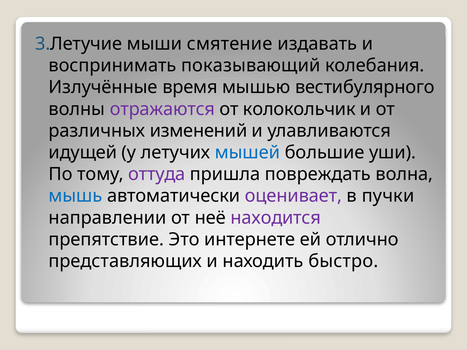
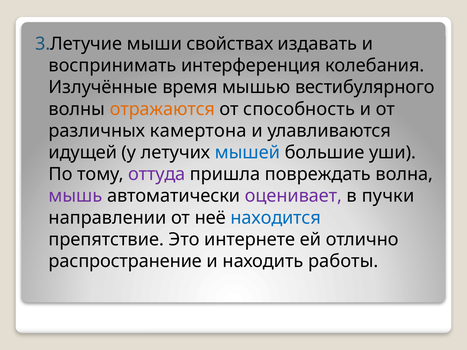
смятение: смятение -> свойствах (230, 44)
показывающий: показывающий -> интерференция (251, 66)
отражаются colour: purple -> orange (162, 109)
колокольчик: колокольчик -> способность (299, 109)
изменений: изменений -> камертона (198, 131)
мышь colour: blue -> purple (75, 196)
находится colour: purple -> blue (276, 218)
представляющих: представляющих -> распространение (125, 261)
быстро: быстро -> работы (343, 261)
